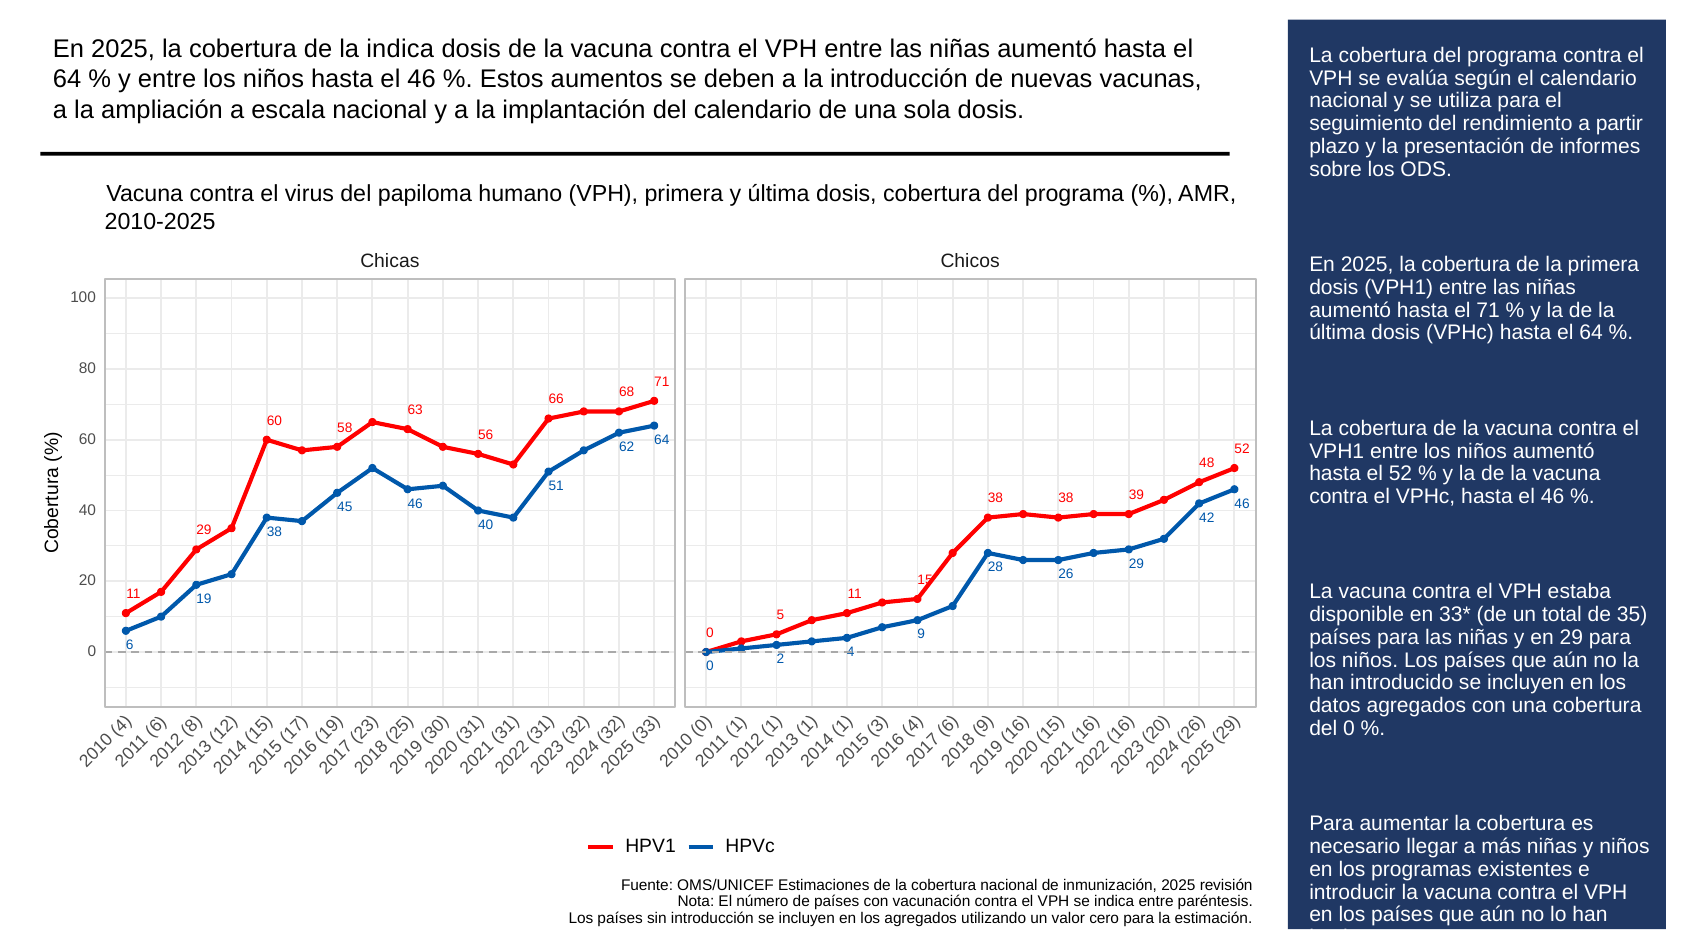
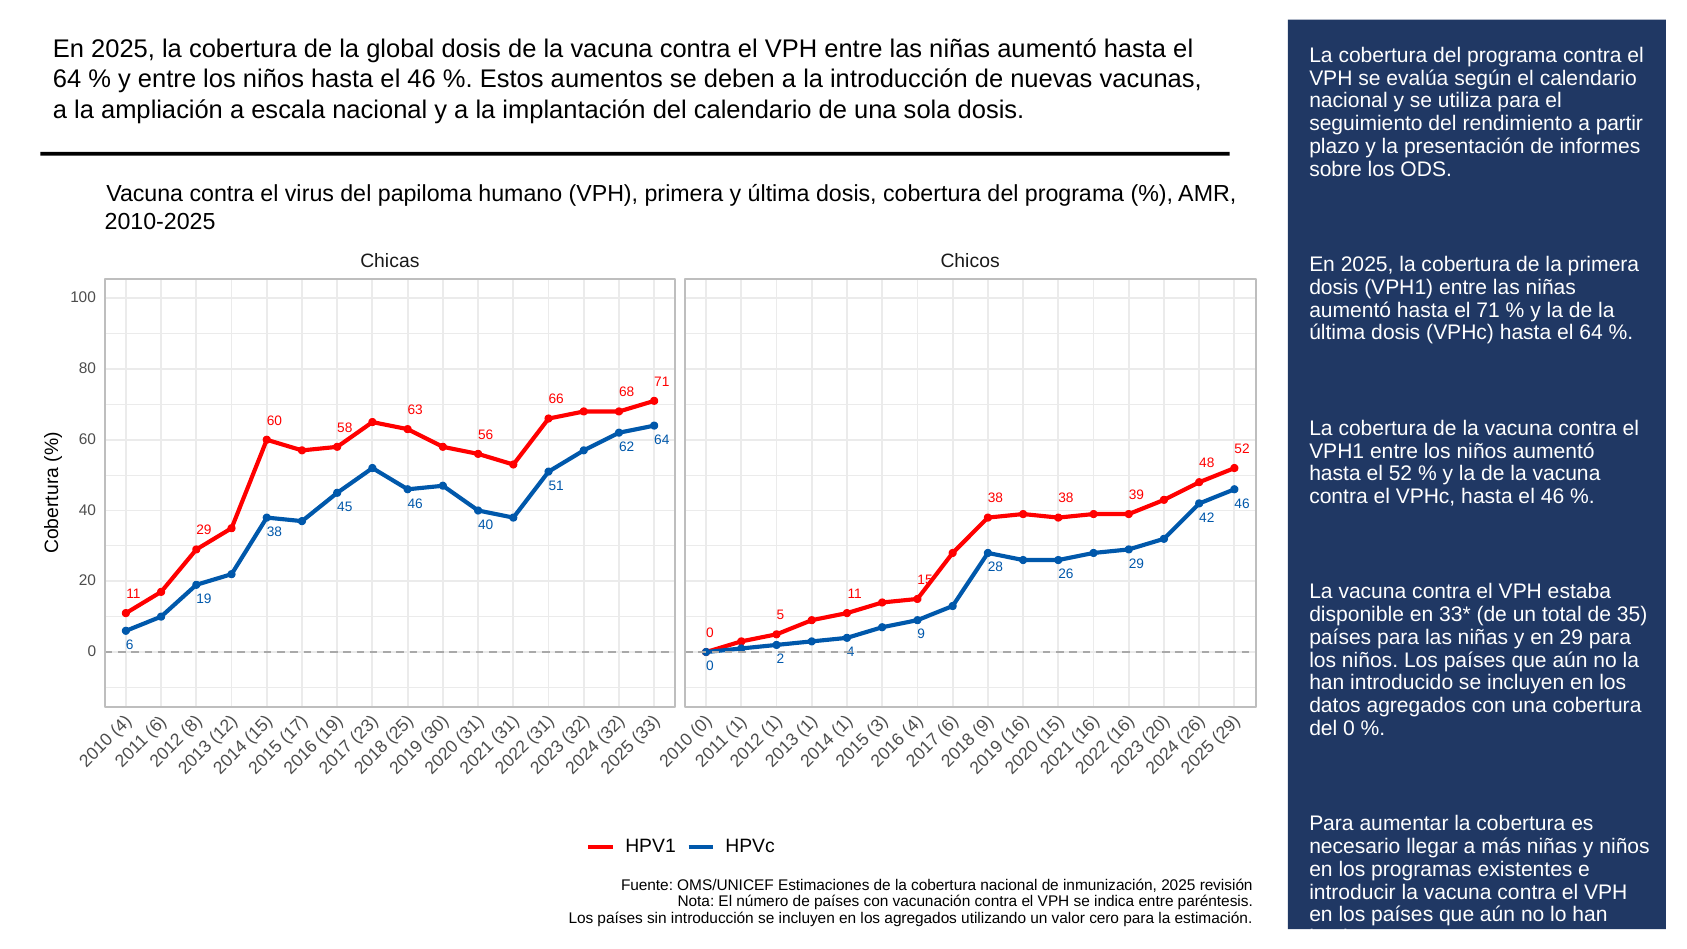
la indica: indica -> global (400, 49)
